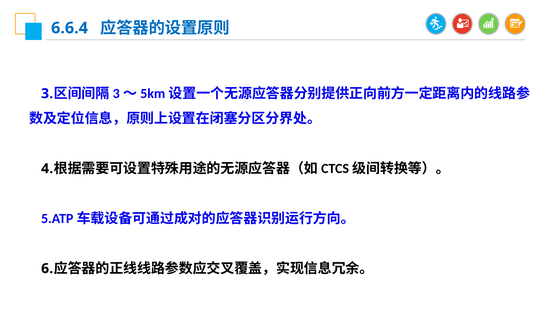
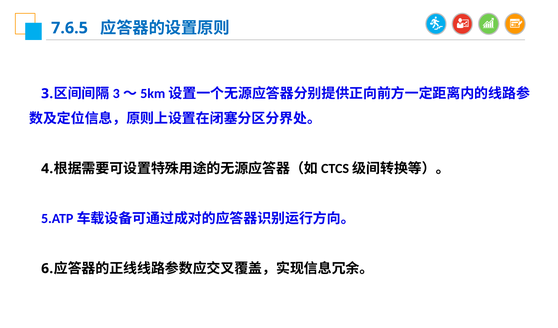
6.6.4: 6.6.4 -> 7.6.5 (69, 28)
